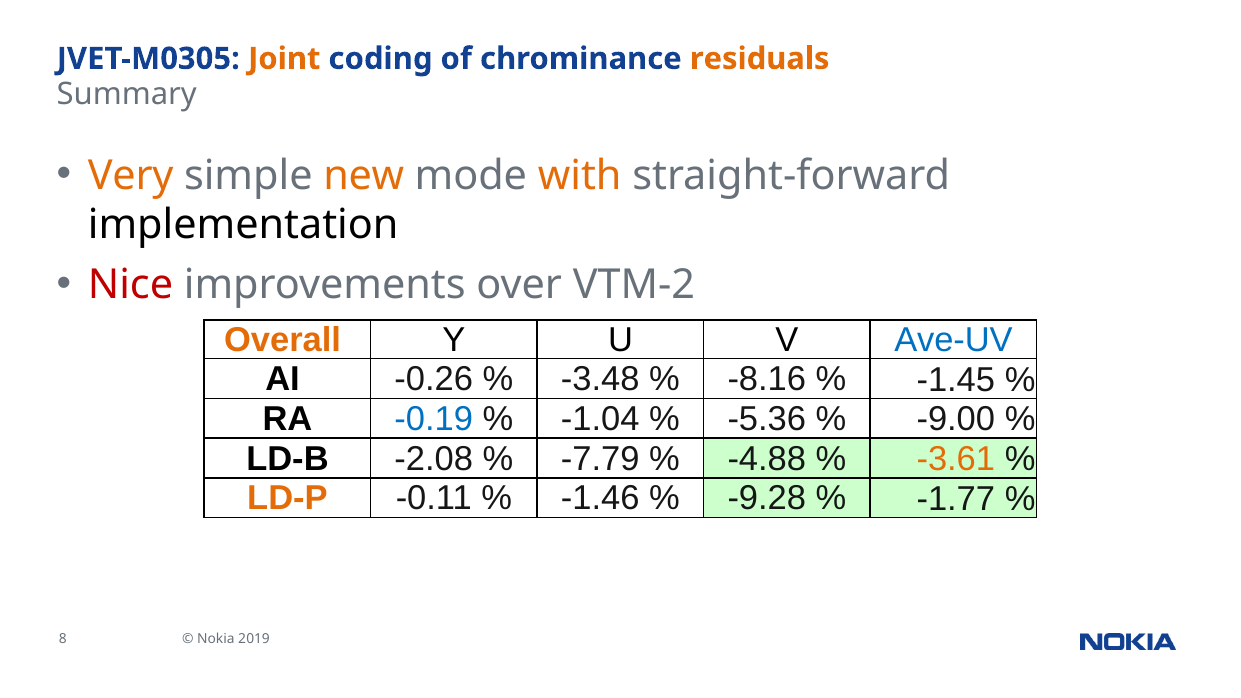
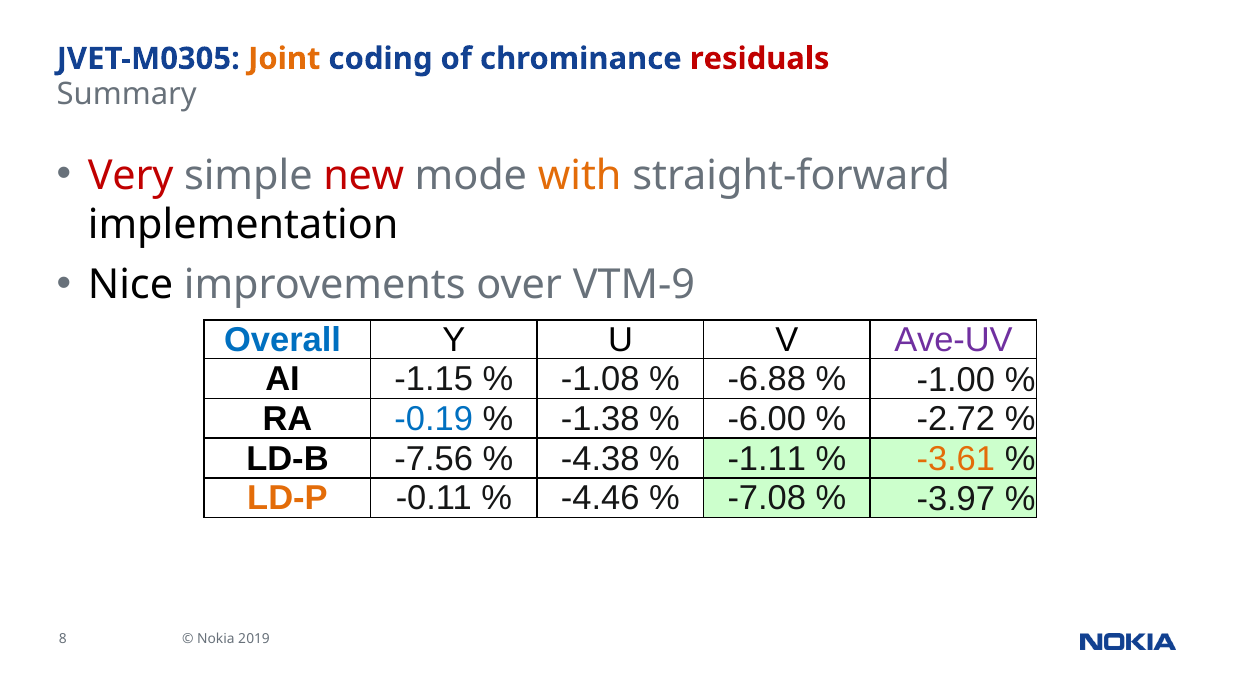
residuals colour: orange -> red (760, 59)
Very colour: orange -> red (131, 176)
new colour: orange -> red (364, 176)
Nice colour: red -> black (130, 285)
VTM-2: VTM-2 -> VTM-9 (634, 285)
Overall colour: orange -> blue (283, 340)
Ave-UV colour: blue -> purple (953, 340)
-0.26: -0.26 -> -1.15 (434, 379)
-3.48: -3.48 -> -1.08 (600, 379)
-8.16: -8.16 -> -6.88 (767, 379)
-1.45: -1.45 -> -1.00 (956, 380)
-1.04: -1.04 -> -1.38 (600, 419)
-5.36: -5.36 -> -6.00 (767, 419)
-9.00: -9.00 -> -2.72 (956, 420)
-2.08: -2.08 -> -7.56 (434, 459)
-7.79: -7.79 -> -4.38 (600, 459)
-4.88: -4.88 -> -1.11 (767, 459)
-1.46: -1.46 -> -4.46 (600, 498)
-9.28: -9.28 -> -7.08 (767, 498)
-1.77: -1.77 -> -3.97 (956, 499)
